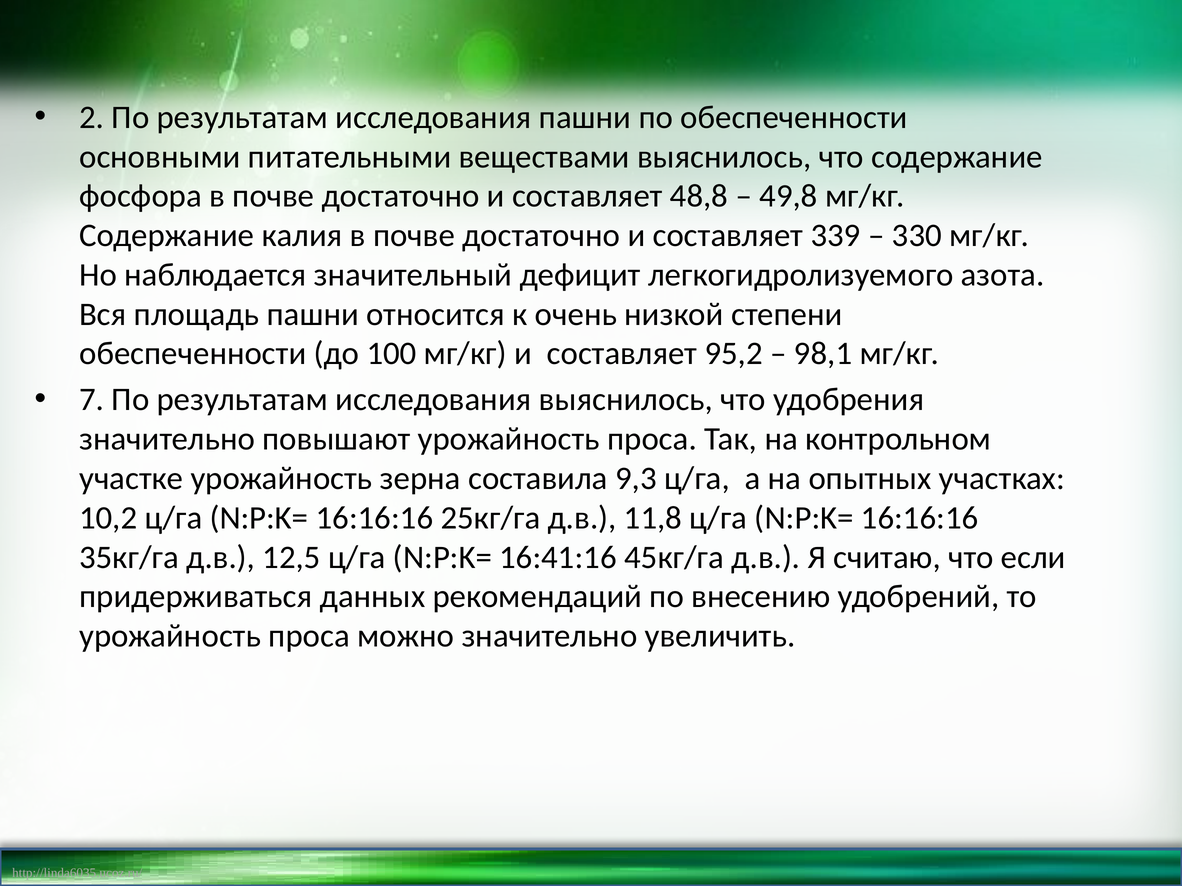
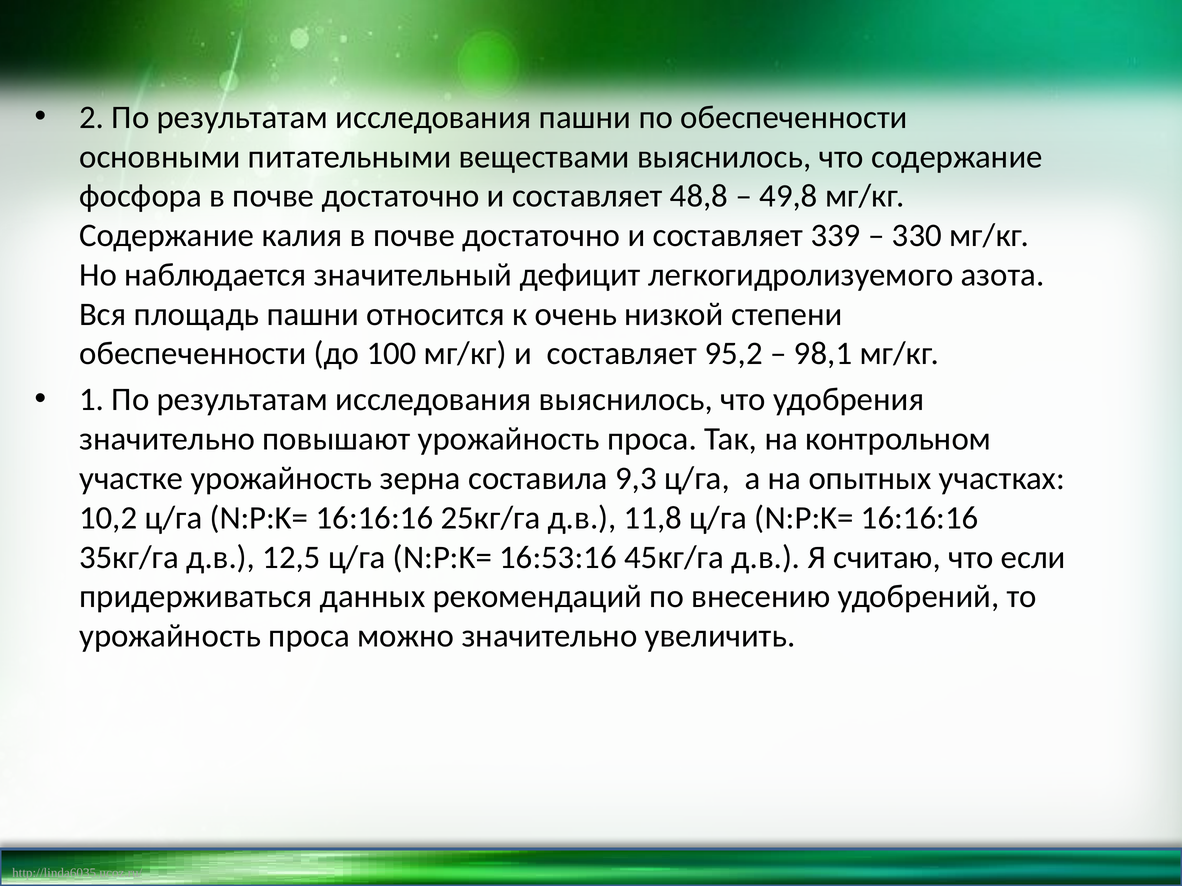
7: 7 -> 1 (92, 400)
16:41:16: 16:41:16 -> 16:53:16 (558, 557)
